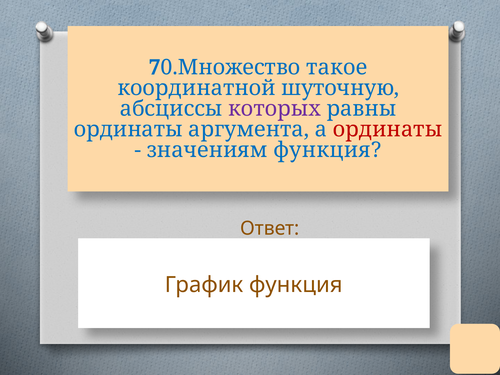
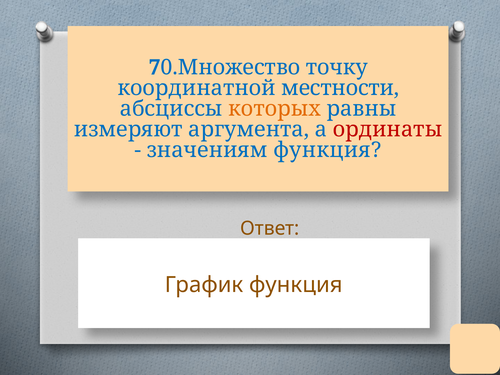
такое: такое -> точку (337, 67)
шуточную: шуточную -> местности (340, 88)
которых colour: purple -> orange (275, 109)
ординаты: ординаты -> измеряют (128, 129)
